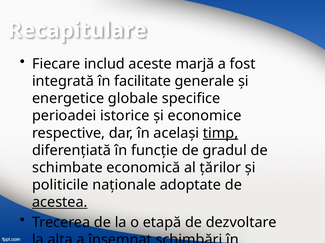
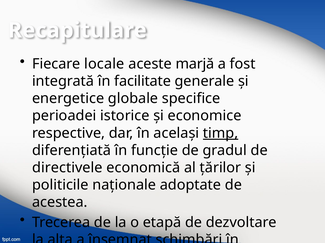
includ: includ -> locale (104, 64)
schimbate: schimbate -> directivele (67, 168)
acestea underline: present -> none (60, 203)
